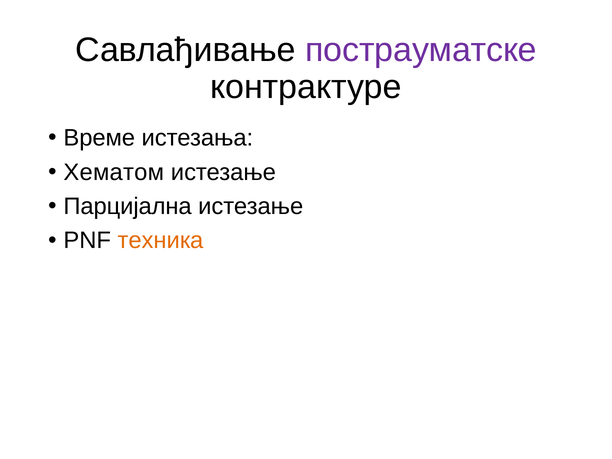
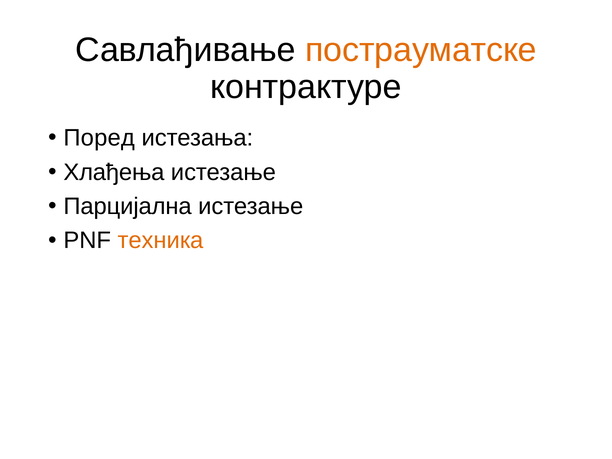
пострауматске colour: purple -> orange (421, 50)
Време: Време -> Поред (99, 138)
Хематом: Хематом -> Хлађења (114, 172)
